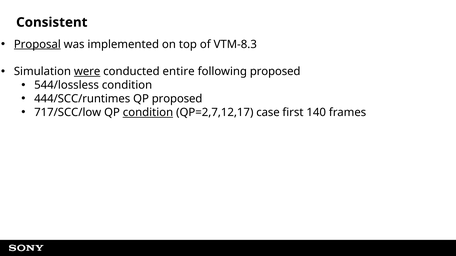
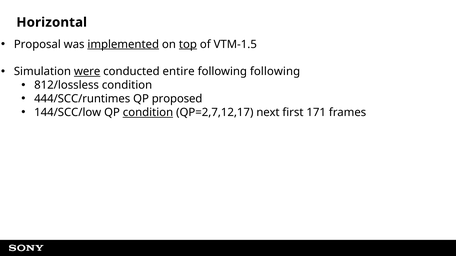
Consistent: Consistent -> Horizontal (52, 22)
Proposal underline: present -> none (37, 44)
implemented underline: none -> present (123, 44)
top underline: none -> present (188, 44)
VTM-8.3: VTM-8.3 -> VTM-1.5 (235, 44)
following proposed: proposed -> following (275, 72)
544/lossless: 544/lossless -> 812/lossless (67, 85)
717/SCC/low: 717/SCC/low -> 144/SCC/low (68, 113)
case: case -> next (268, 113)
140: 140 -> 171 (316, 113)
